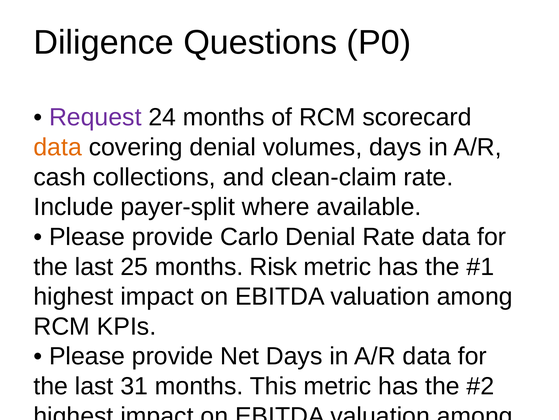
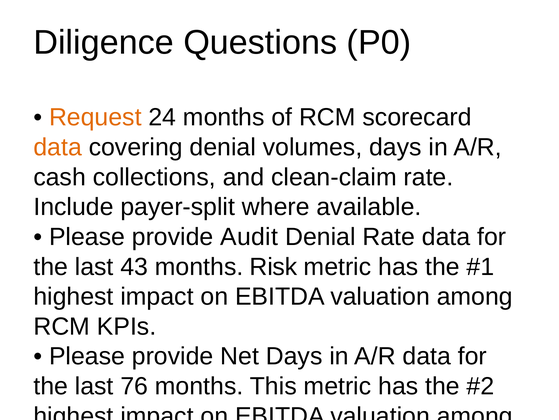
Request colour: purple -> orange (95, 117)
Carlo: Carlo -> Audit (249, 237)
25: 25 -> 43 (134, 266)
31: 31 -> 76 (134, 386)
